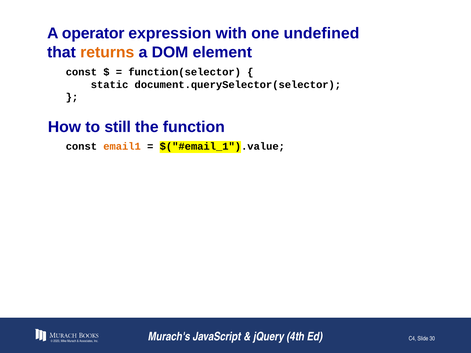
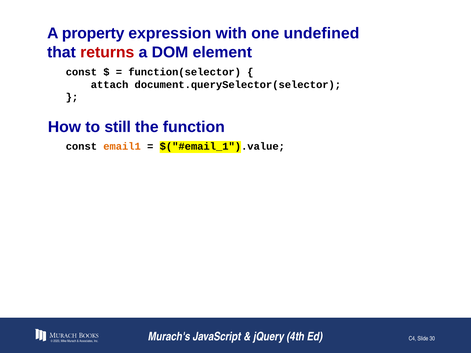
operator: operator -> property (93, 33)
returns colour: orange -> red (107, 52)
static: static -> attach (110, 85)
